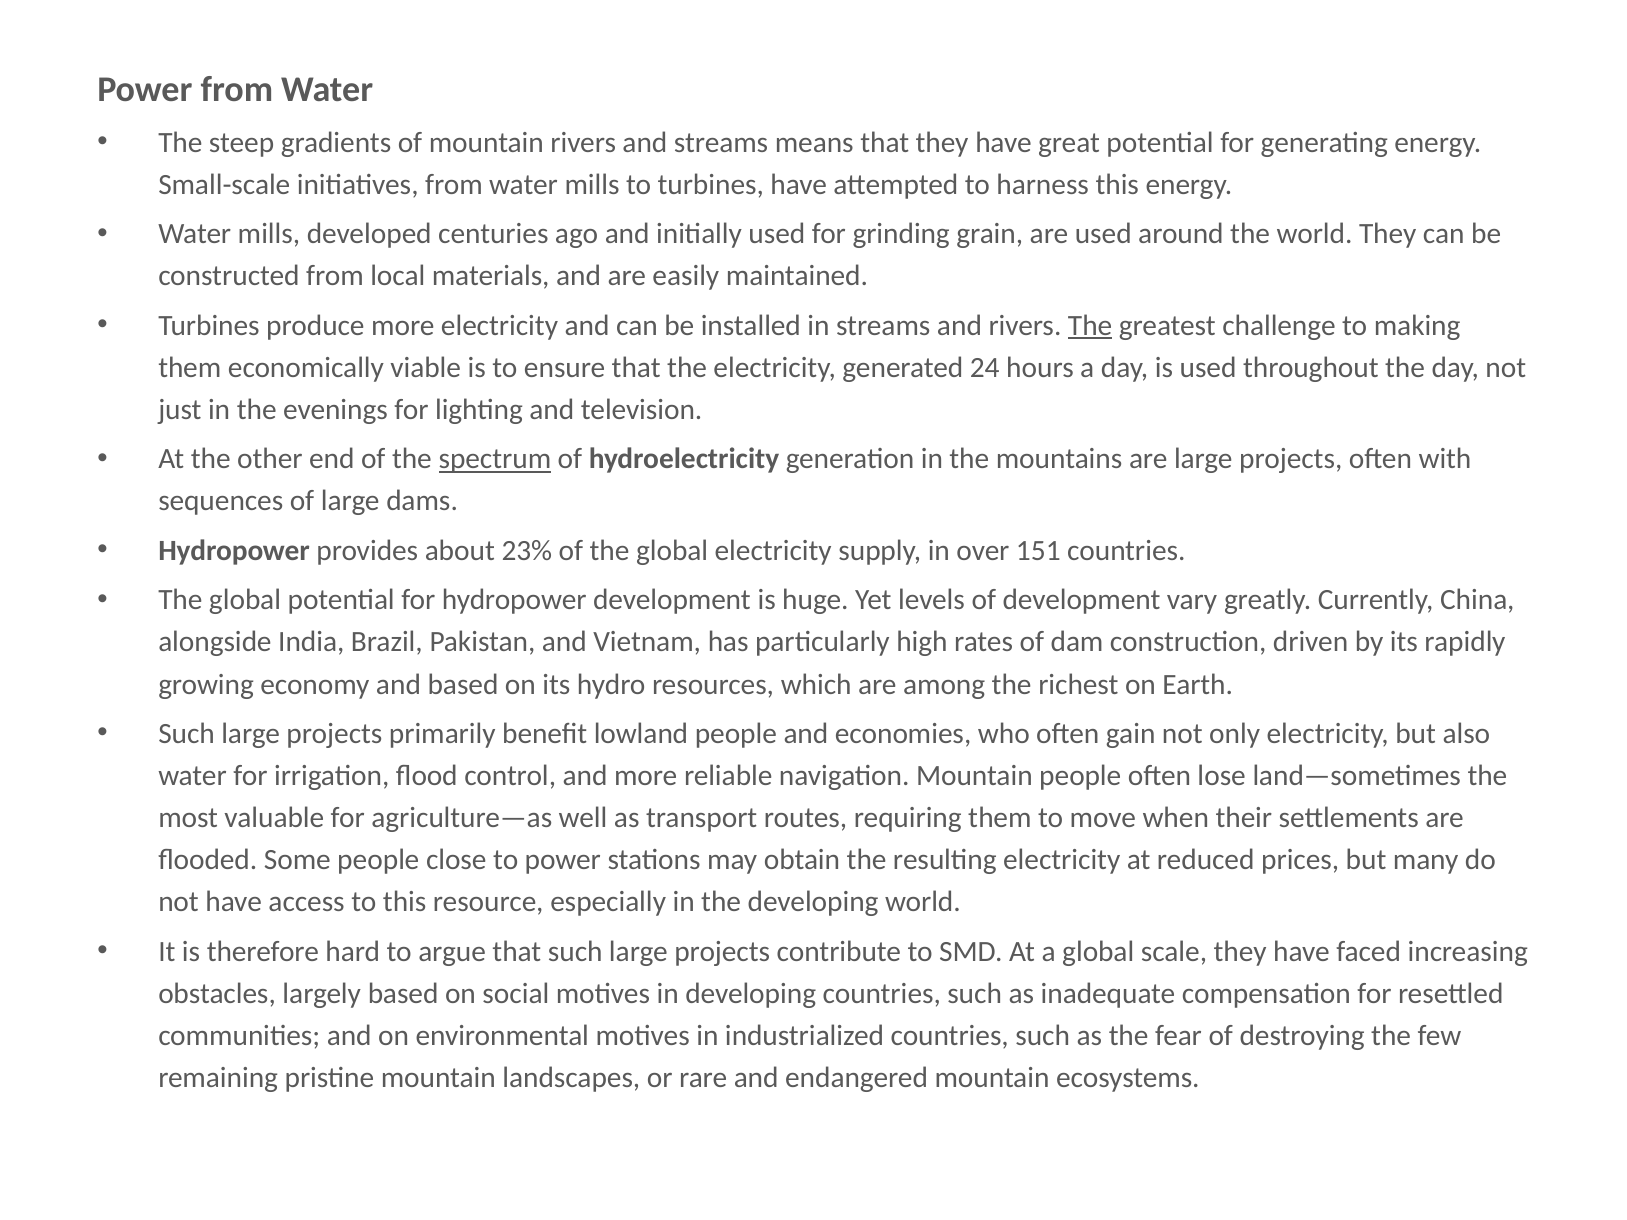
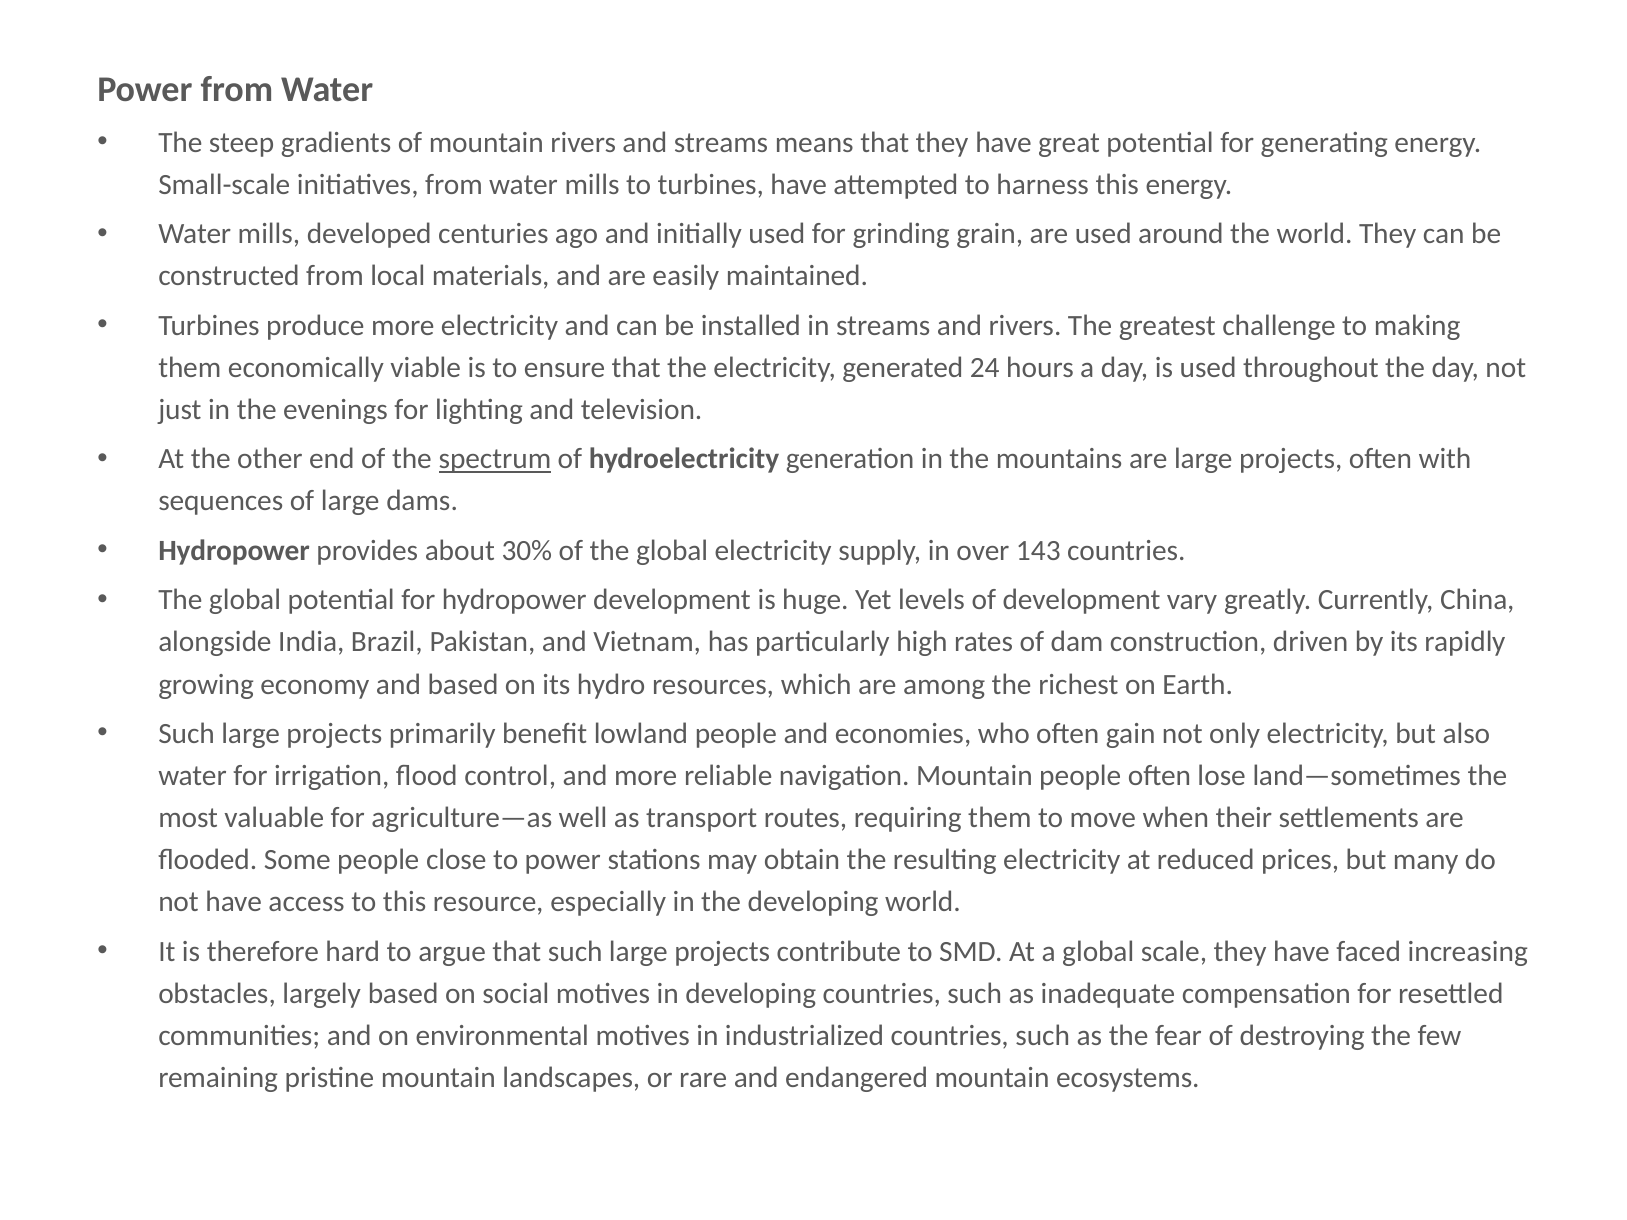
The underline: present -> none (1090, 326)
23%: 23% -> 30% (527, 551)
151: 151 -> 143 (1038, 551)
